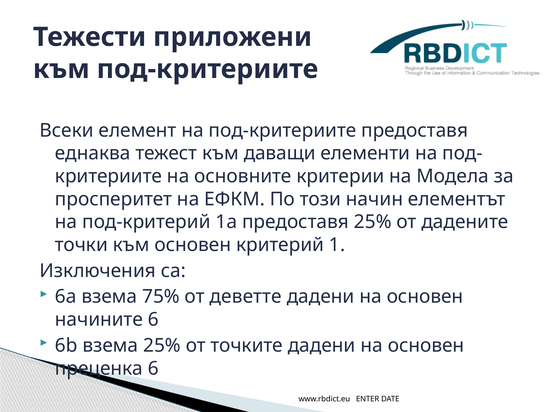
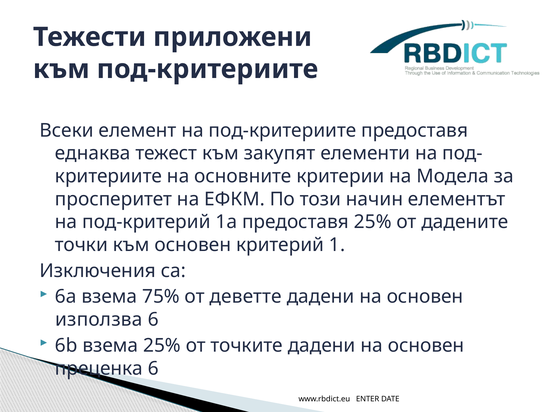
даващи: даващи -> закупят (280, 154)
начините: начините -> използва (99, 320)
